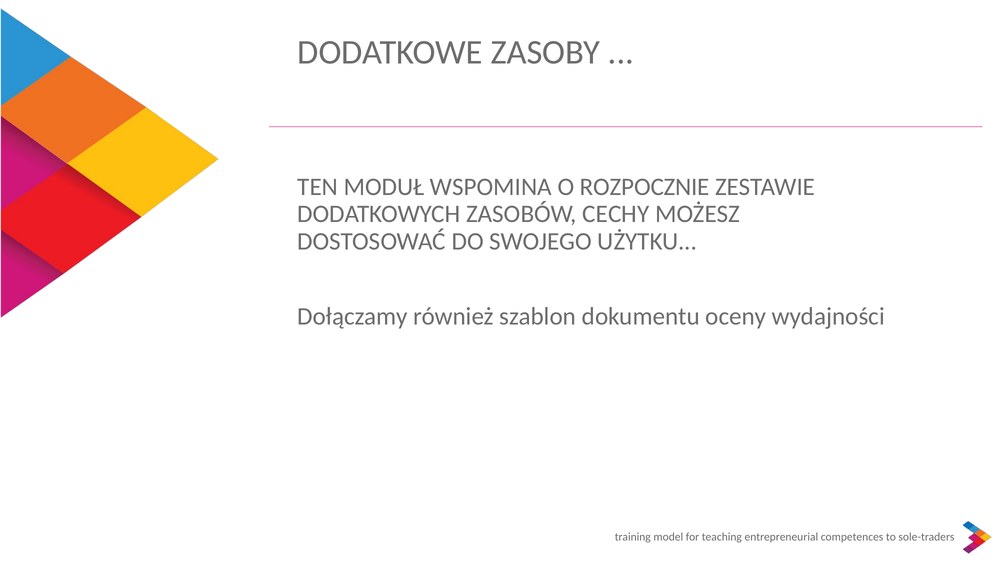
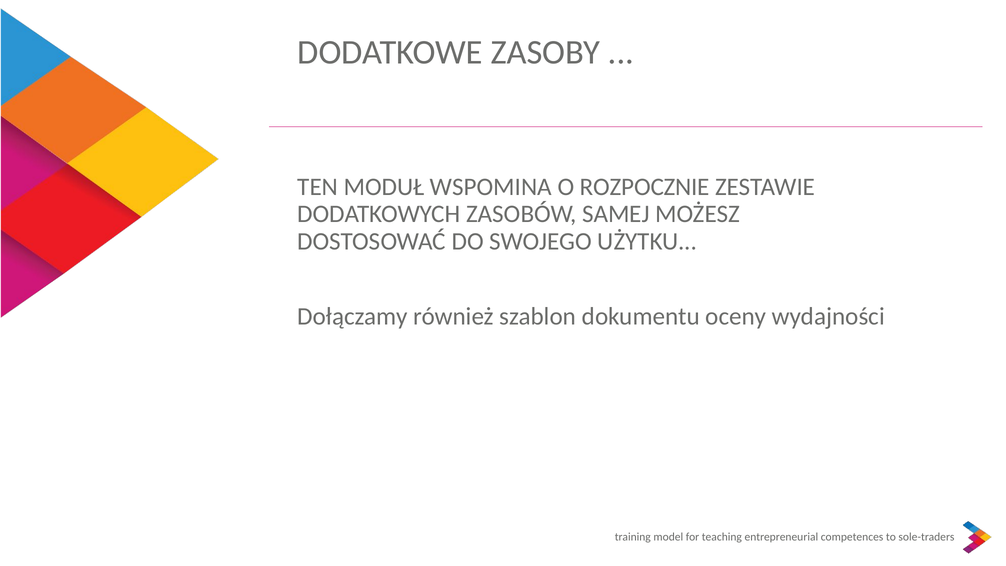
CECHY: CECHY -> SAMEJ (616, 214)
